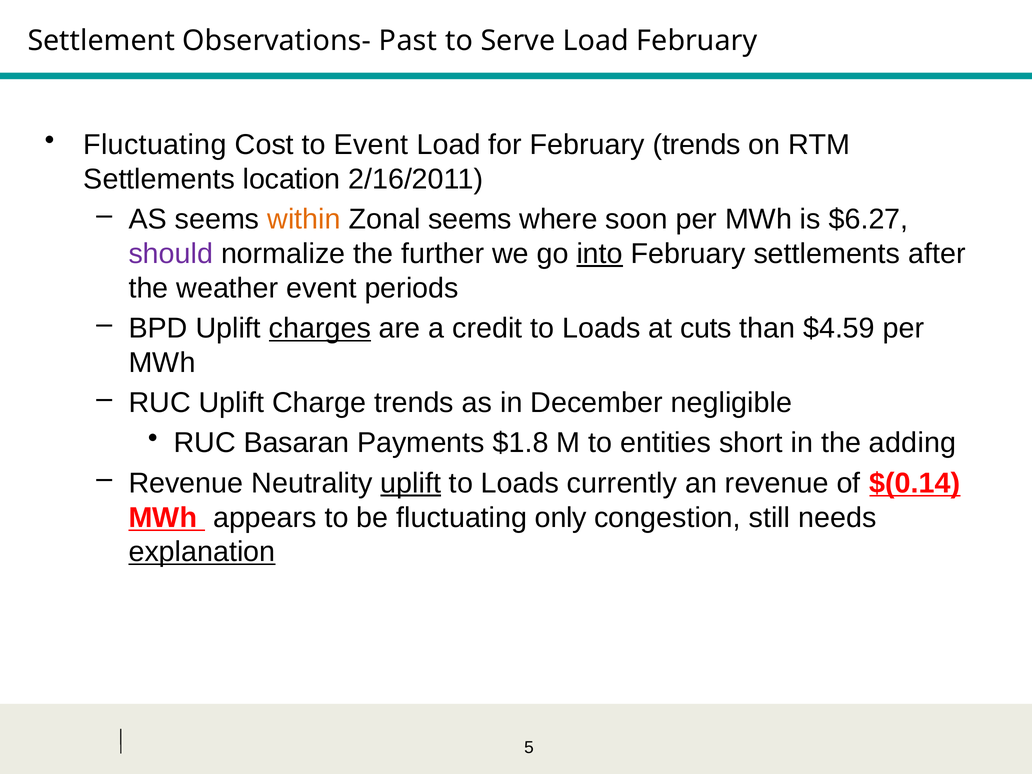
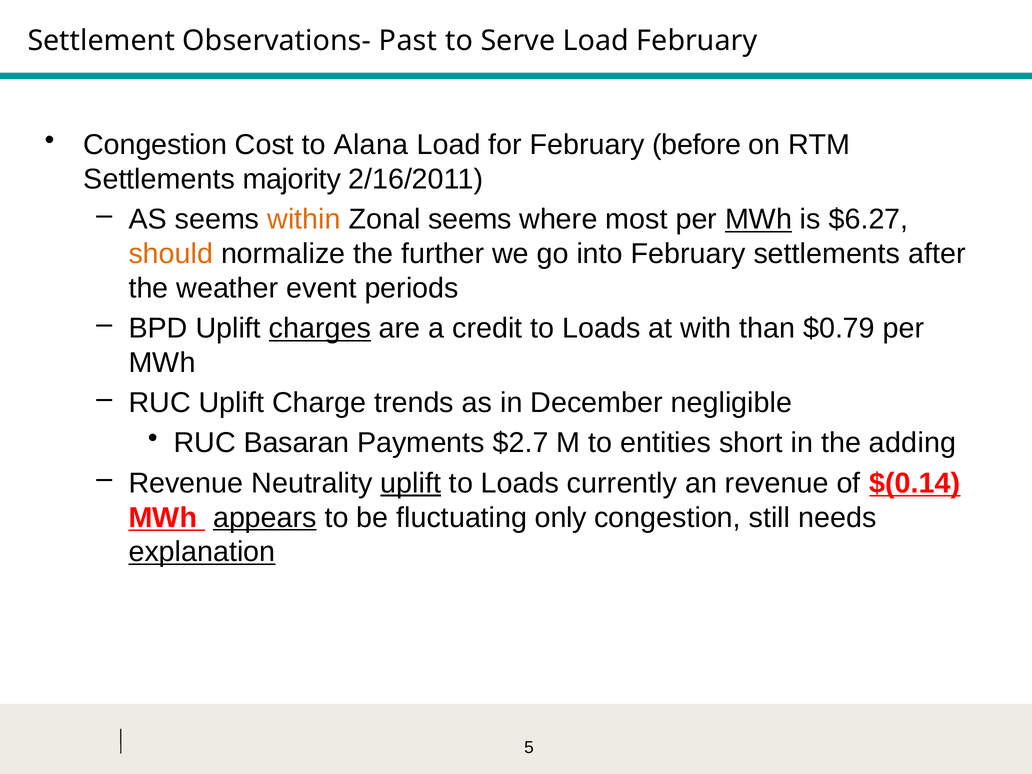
Fluctuating: Fluctuating -> Congestion (155, 145)
to Event: Event -> Alana (371, 145)
February trends: trends -> before (697, 145)
location: location -> majority (292, 179)
soon: soon -> most (637, 219)
MWh underline: none -> present (759, 219)
should colour: purple -> orange (171, 254)
into underline: present -> none (600, 254)
cuts: cuts -> with (706, 328)
$4.59: $4.59 -> $0.79 (839, 328)
$1.8: $1.8 -> $2.7 (521, 443)
appears underline: none -> present (265, 518)
